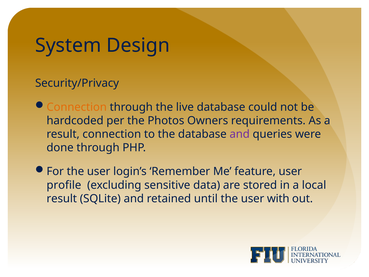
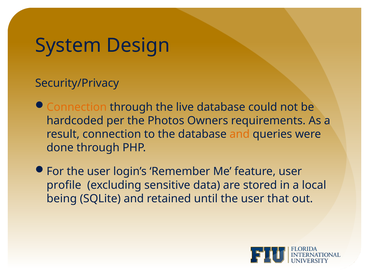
and colour: purple -> orange (240, 134)
result: result -> being (62, 198)
with: with -> that (278, 198)
